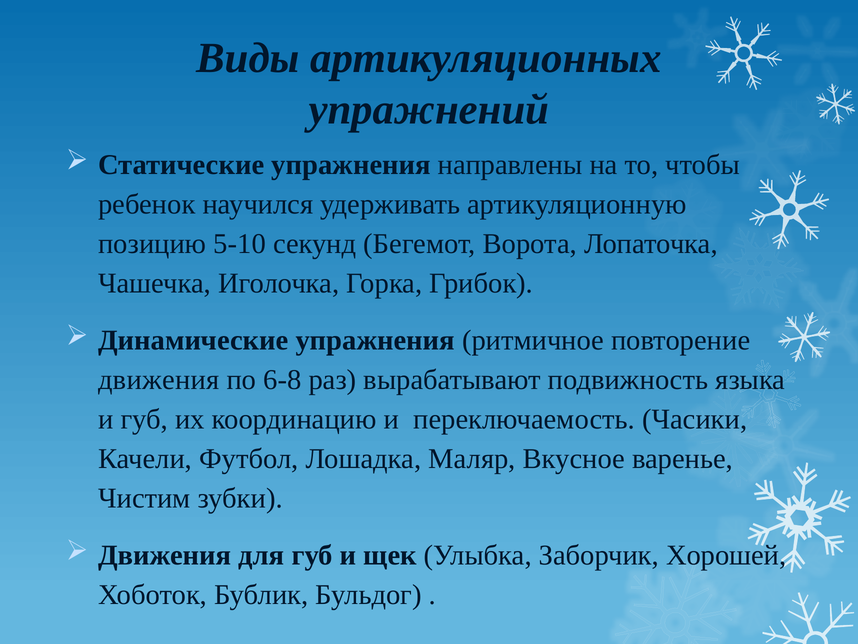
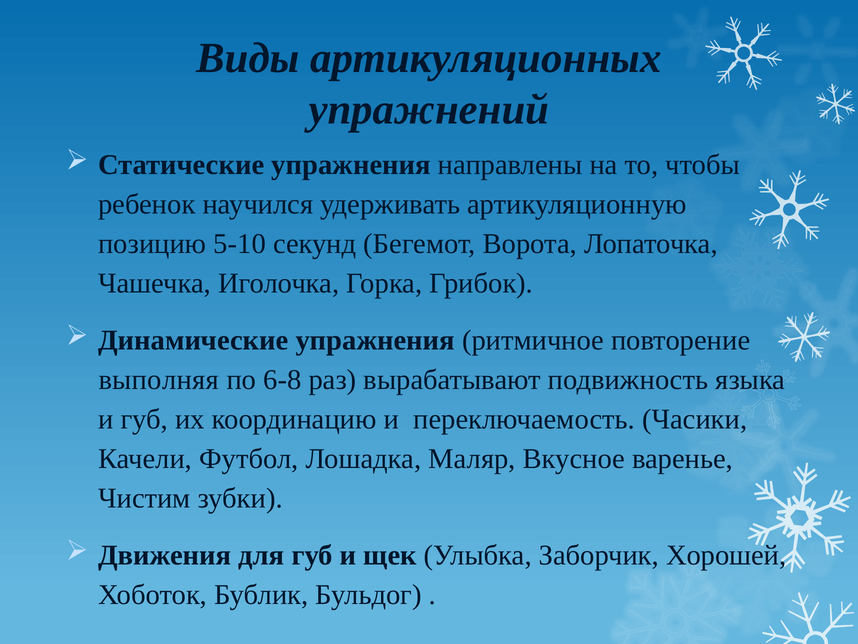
движения: движения -> выполняя (159, 380)
